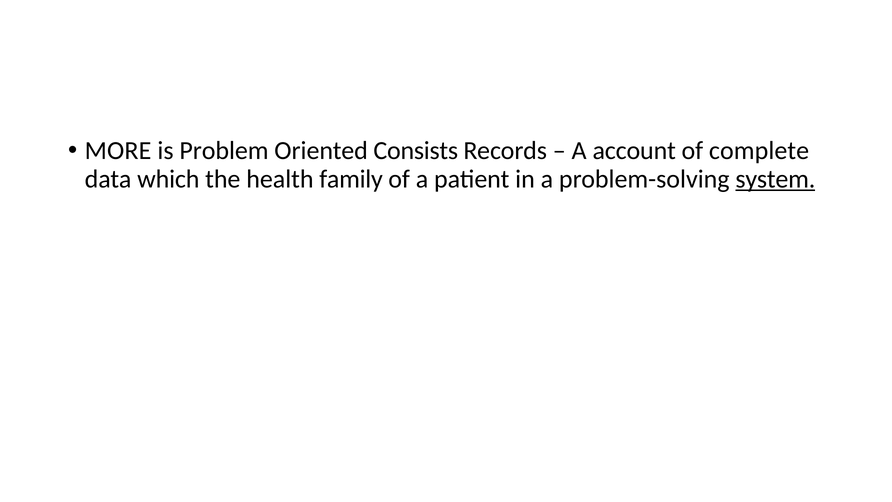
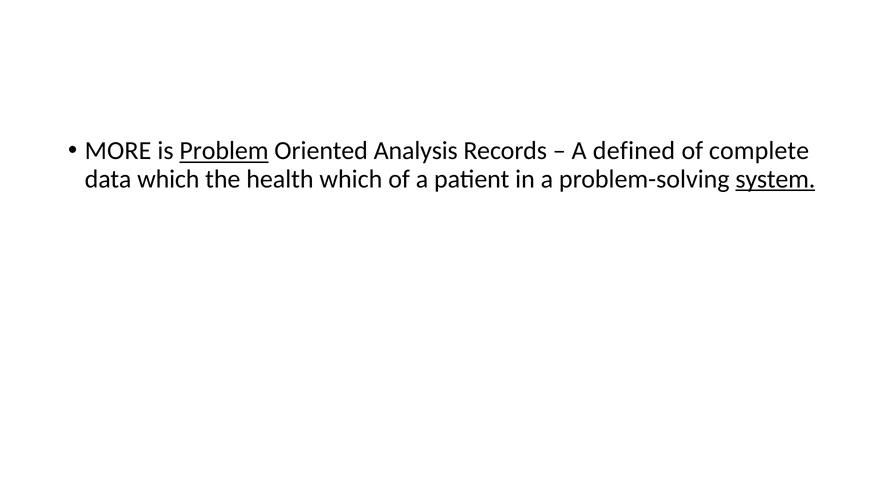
Problem underline: none -> present (224, 151)
Consists: Consists -> Analysis (416, 151)
account: account -> defined (634, 151)
health family: family -> which (351, 179)
